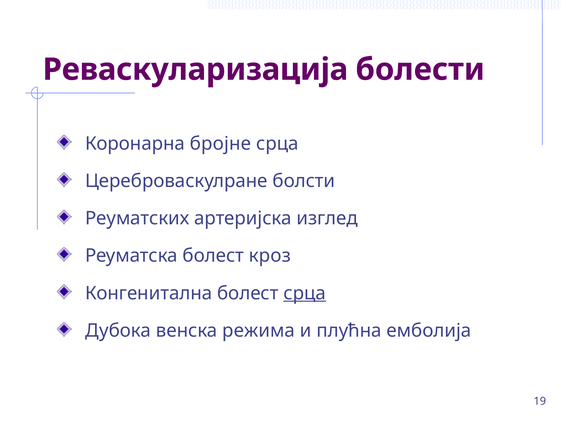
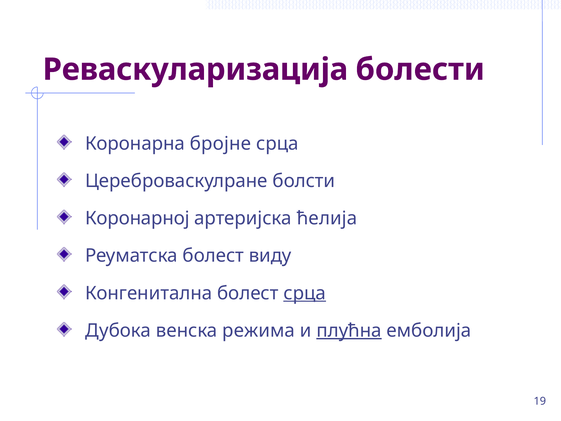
Реуматских: Реуматских -> Коронарној (137, 218)
изглед: изглед -> ћелија (327, 218)
кроз: кроз -> виду (270, 256)
плућна underline: none -> present (349, 330)
